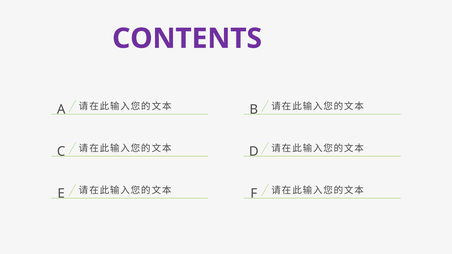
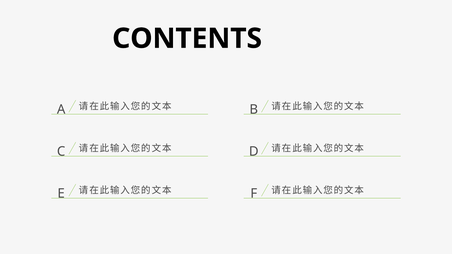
CONTENTS colour: purple -> black (187, 39)
